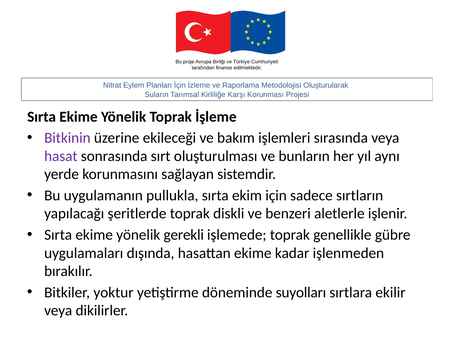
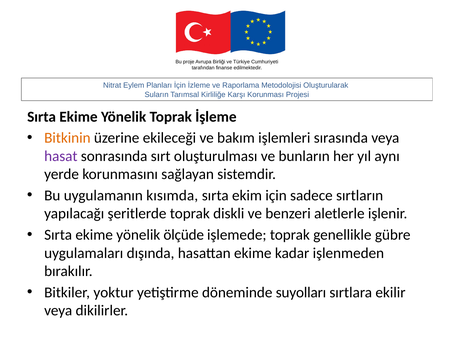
Bitkinin colour: purple -> orange (67, 138)
pullukla: pullukla -> kısımda (172, 195)
gerekli: gerekli -> ölçüde (184, 235)
